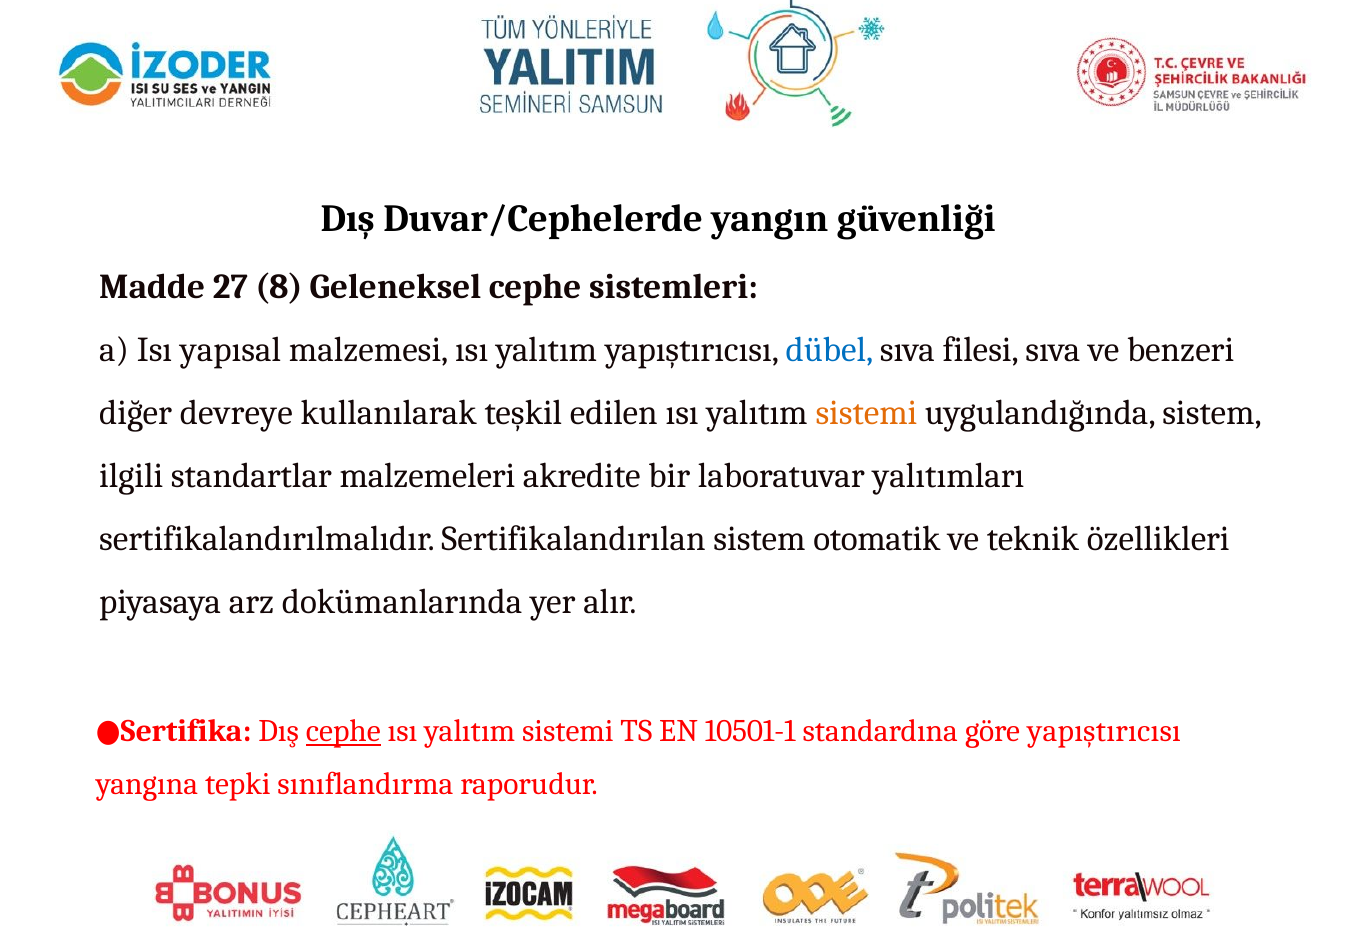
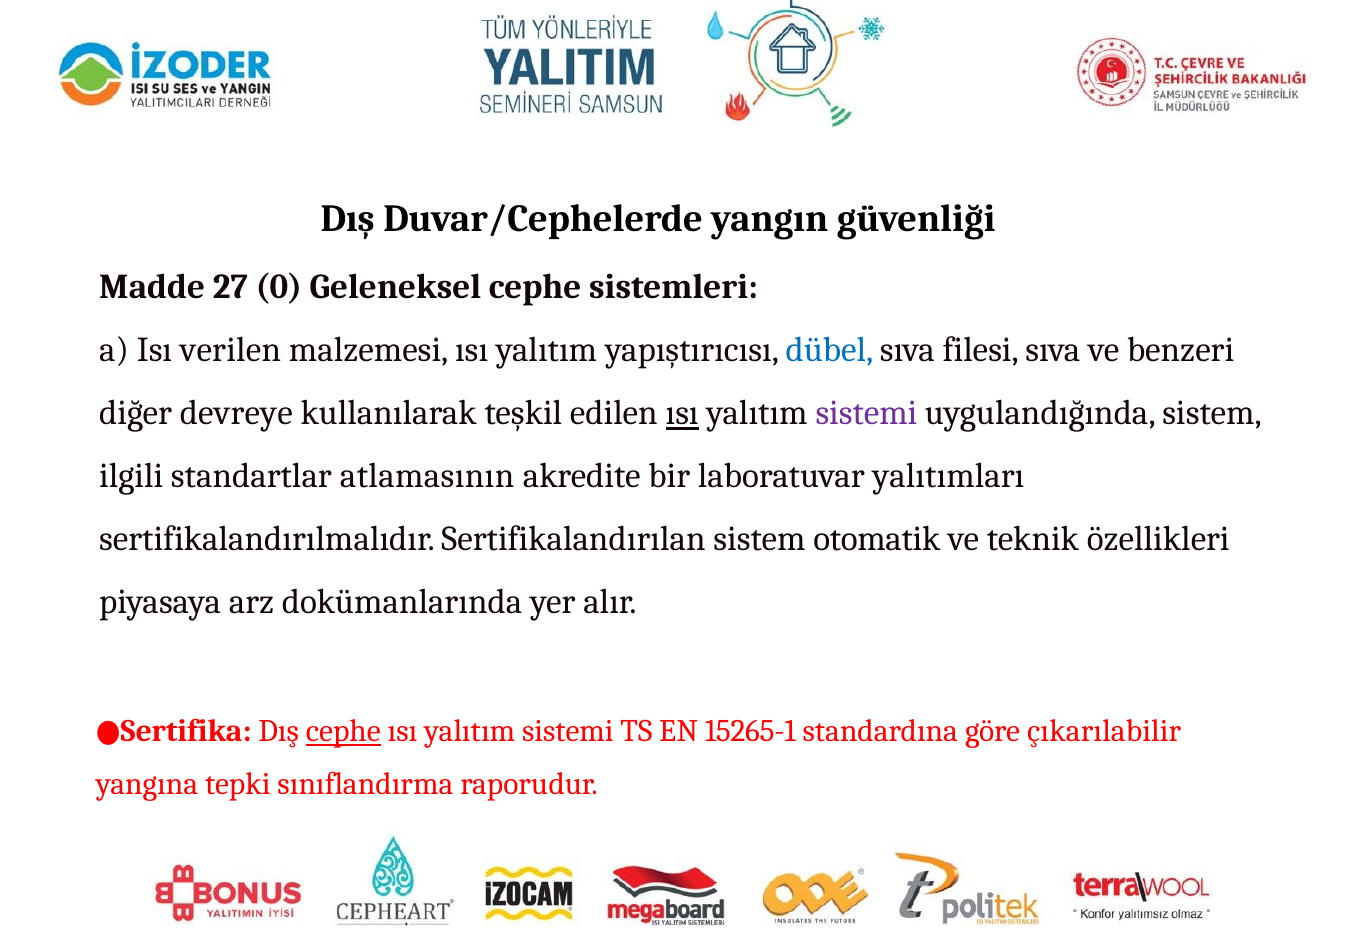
8: 8 -> 0 (279, 287)
yapısal: yapısal -> verilen (230, 350)
ısı underline: none -> present (682, 413)
sistemi colour: orange -> purple (866, 413)
malzemeleri: malzemeleri -> atlamasının (427, 476)
10501-1: 10501-1 -> 15265-1 (750, 731)
göre yapıştırıcısı: yapıştırıcısı -> çıkarılabilir (1104, 731)
